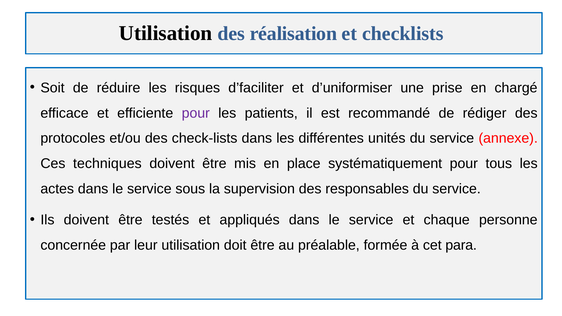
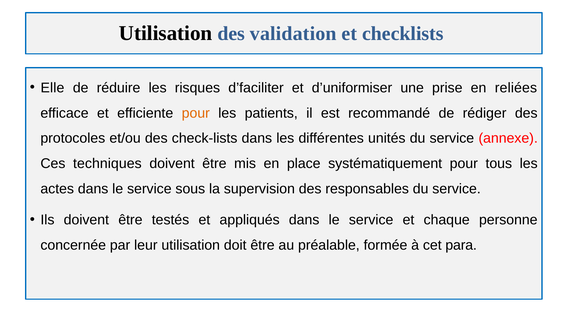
réalisation: réalisation -> validation (293, 34)
Soit: Soit -> Elle (52, 88)
chargé: chargé -> reliées (516, 88)
pour colour: purple -> orange (196, 113)
